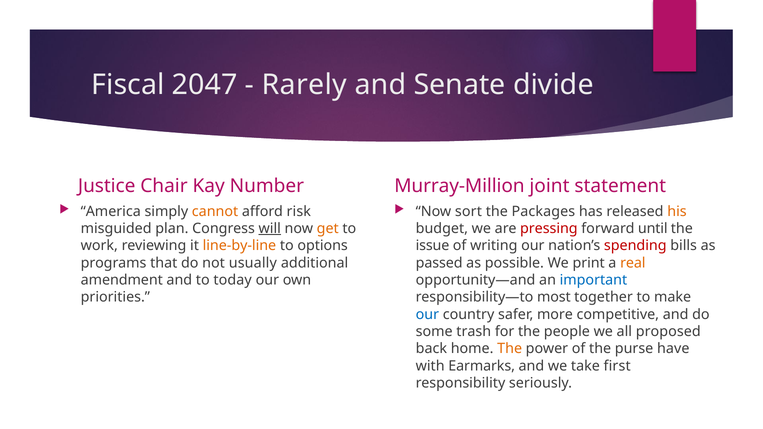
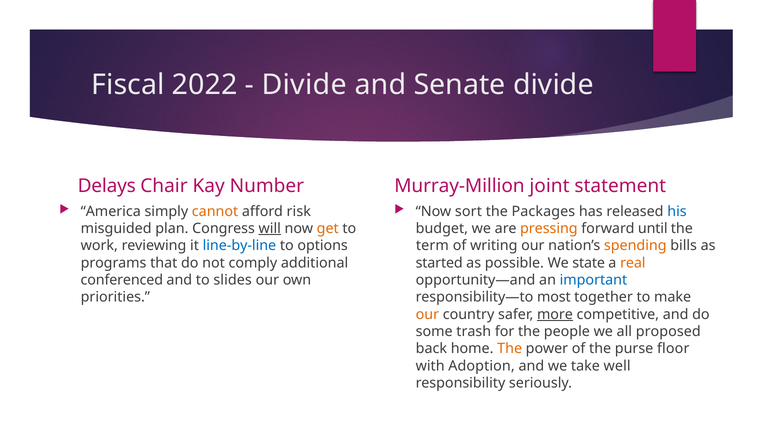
2047: 2047 -> 2022 (205, 85)
Rarely: Rarely -> Divide (304, 85)
Justice: Justice -> Delays (107, 186)
his colour: orange -> blue (677, 211)
pressing colour: red -> orange (549, 229)
line-by-line colour: orange -> blue (239, 246)
issue: issue -> term (432, 246)
spending colour: red -> orange (635, 246)
usually: usually -> comply (253, 263)
passed: passed -> started (439, 263)
print: print -> state (589, 263)
amendment: amendment -> conferenced (122, 280)
today: today -> slides (233, 280)
our colour: blue -> orange (427, 314)
more underline: none -> present (555, 314)
have: have -> floor (673, 349)
Earmarks: Earmarks -> Adoption (482, 366)
first: first -> well (617, 366)
